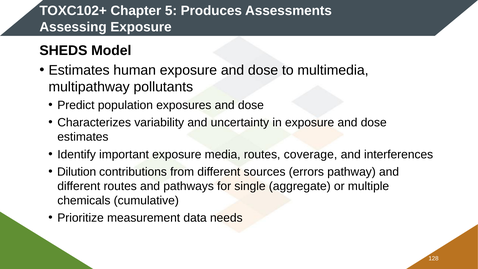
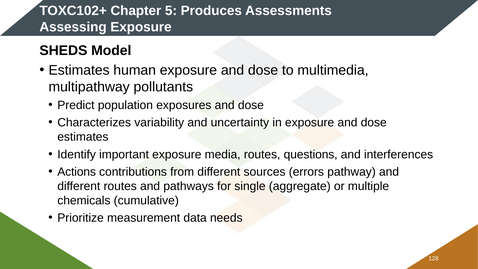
coverage: coverage -> questions (311, 154)
Dilution: Dilution -> Actions (77, 172)
